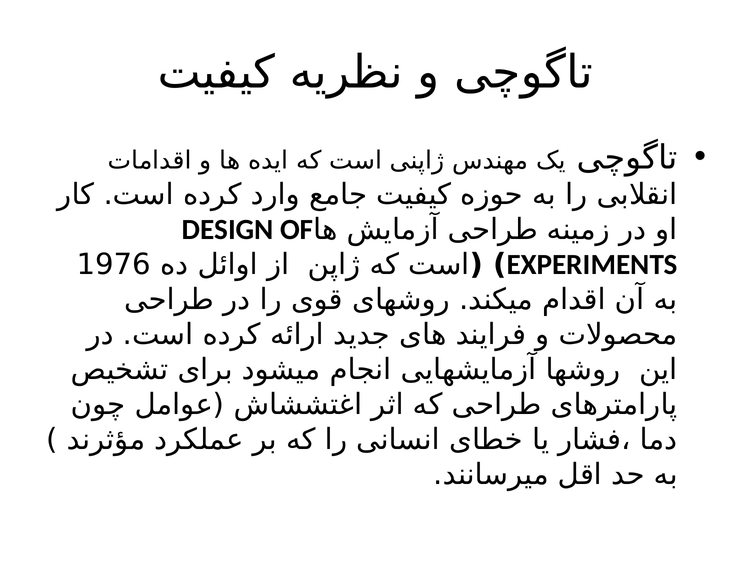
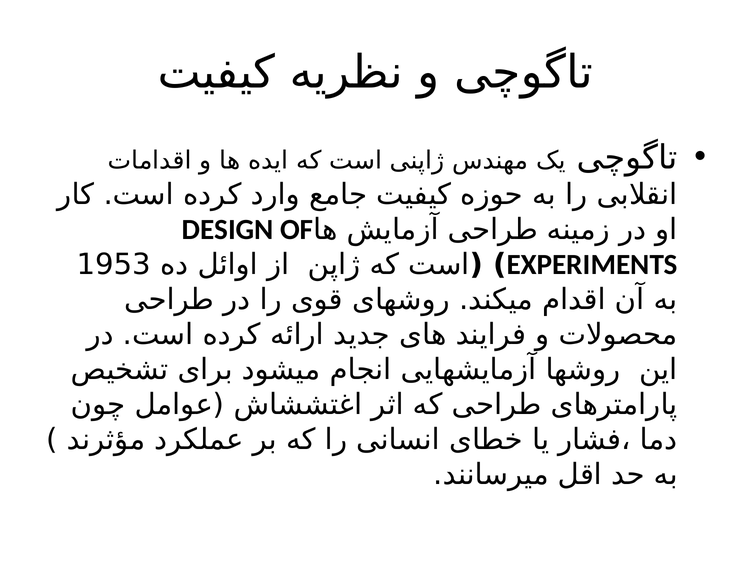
1976: 1976 -> 1953 (114, 265)
